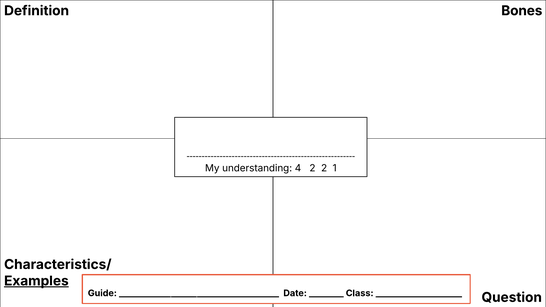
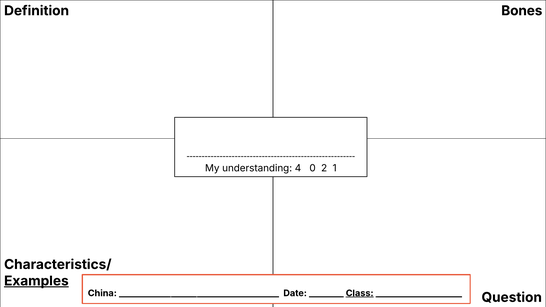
4 2: 2 -> 0 (313, 168)
Guide: Guide -> China (102, 293)
Class underline: none -> present (360, 293)
